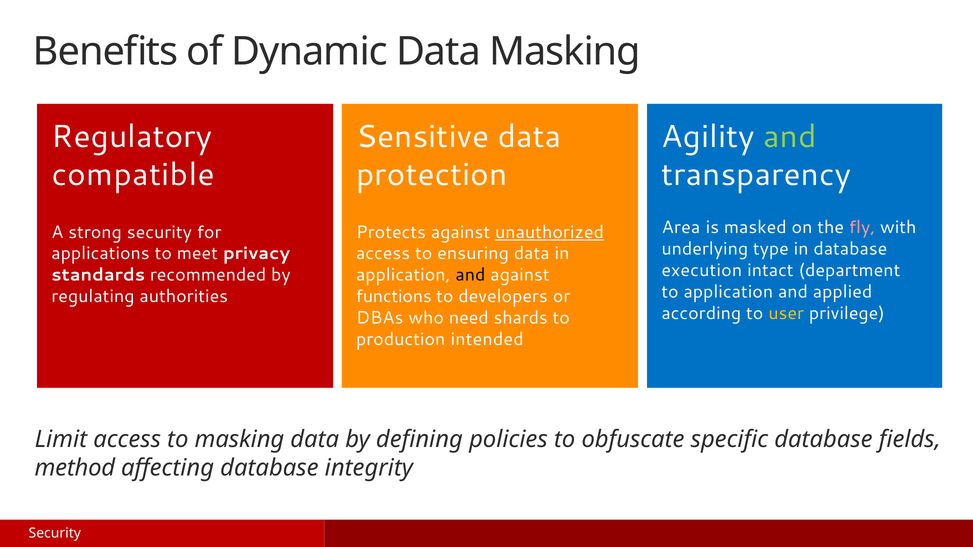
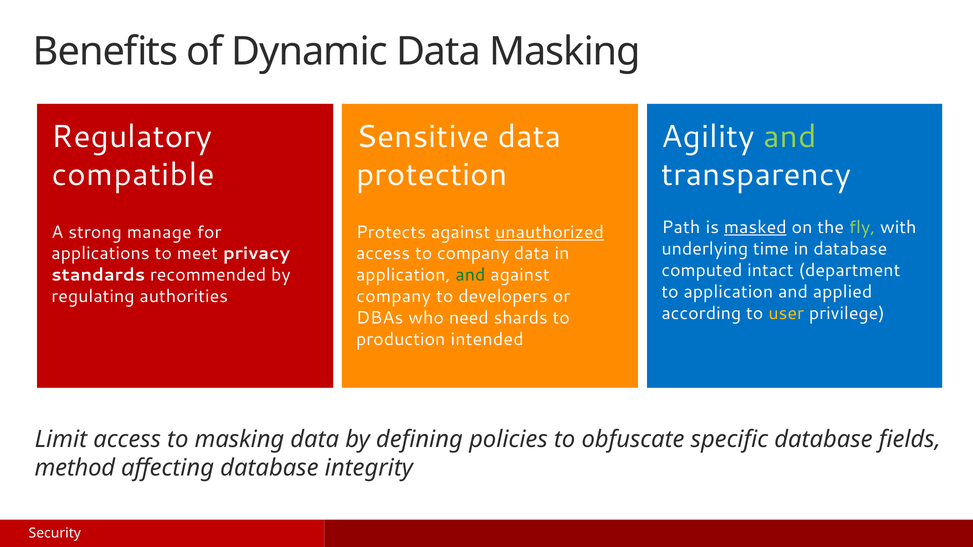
Area: Area -> Path (681, 227)
masked underline: none -> present (755, 227)
fly colour: pink -> light green (862, 227)
strong security: security -> manage (159, 232)
type: type -> time (771, 249)
to ensuring: ensuring -> company (473, 254)
execution: execution -> computed (702, 270)
and colour: black -> green (470, 275)
functions: functions -> company (394, 297)
